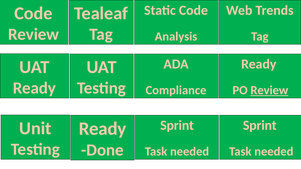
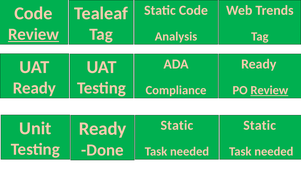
Review underline: none -> present (33, 34)
Sprint: Sprint -> Static (177, 126)
Sprint: Sprint -> Static (260, 126)
